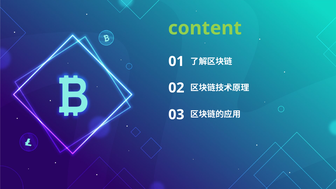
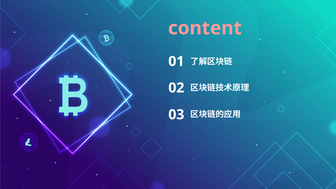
content colour: light green -> pink (205, 28)
